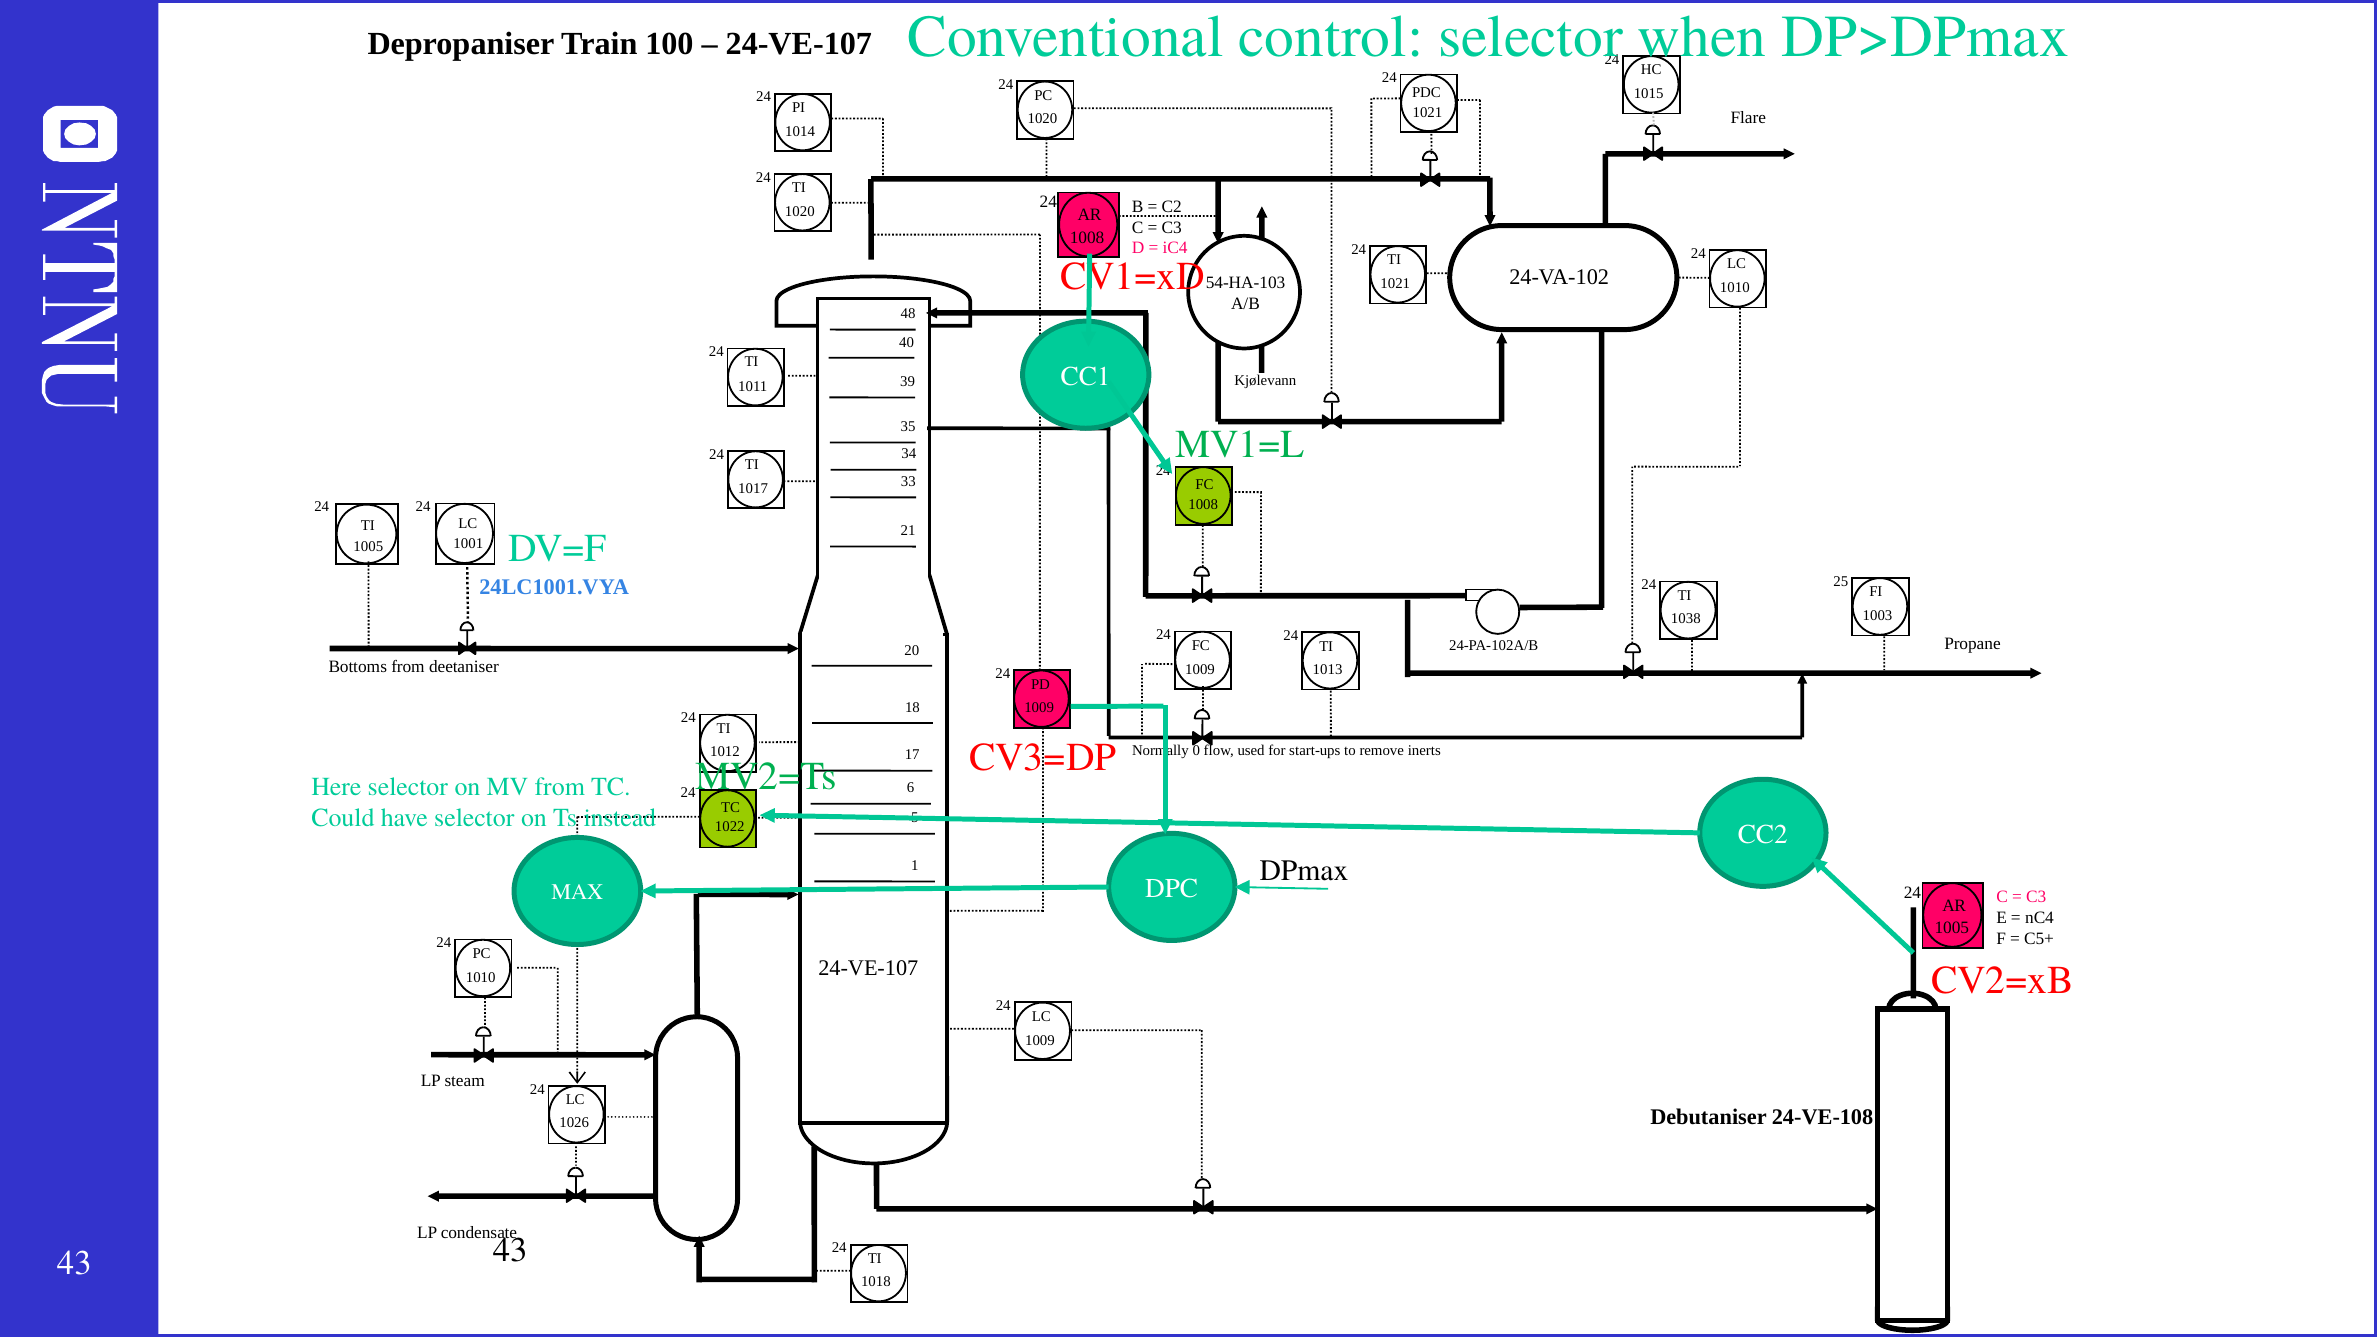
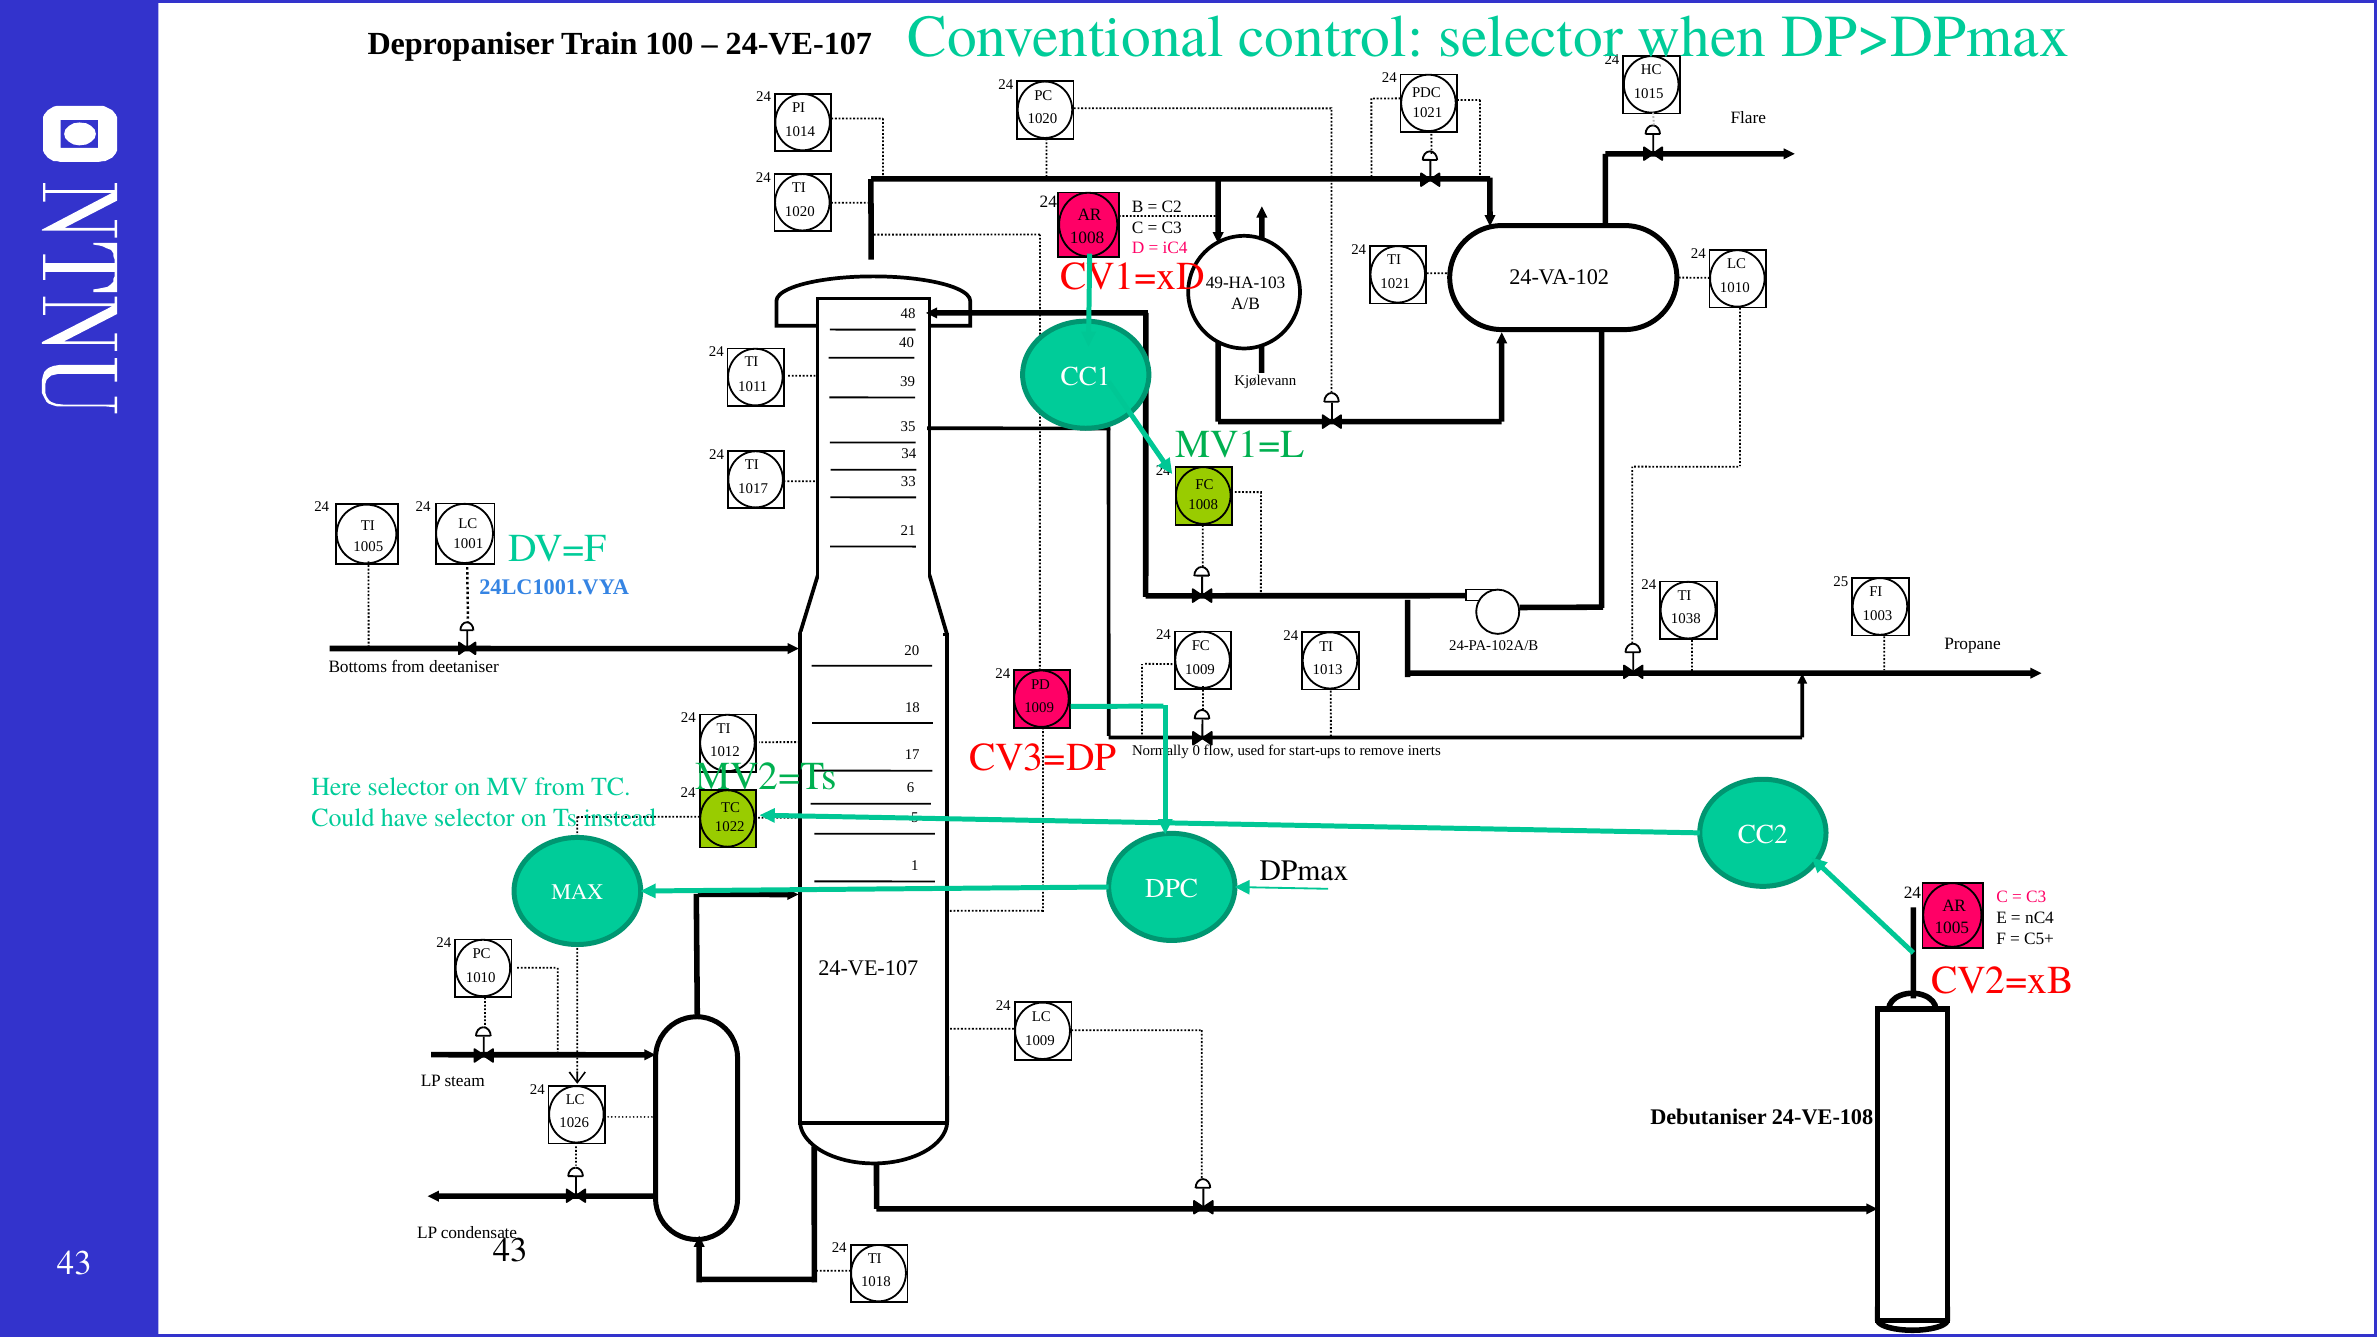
54-HA-103: 54-HA-103 -> 49-HA-103 (1246, 283)
